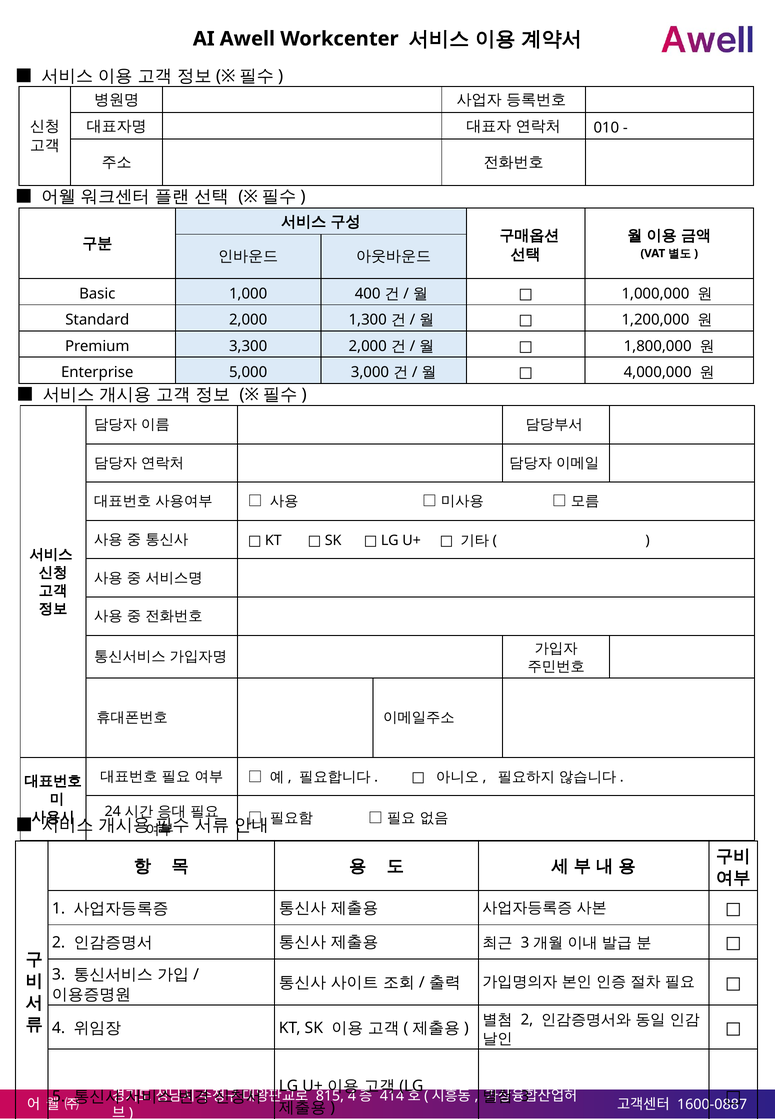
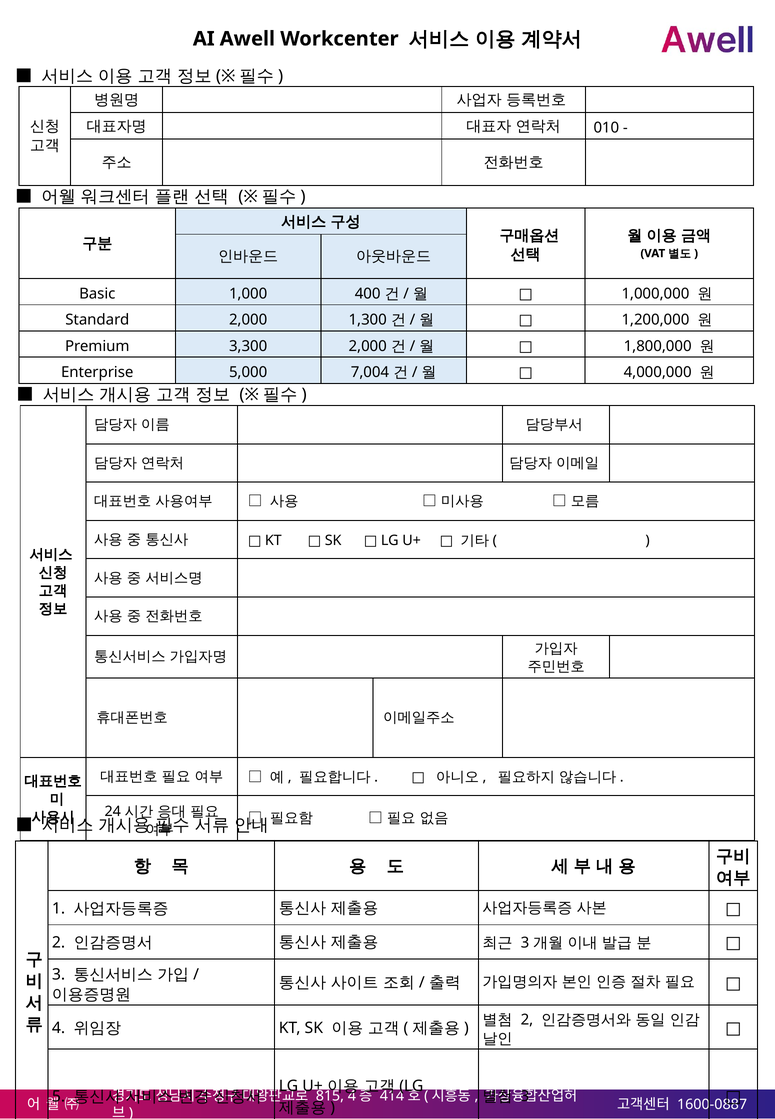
3,000: 3,000 -> 7,004 (370, 372)
